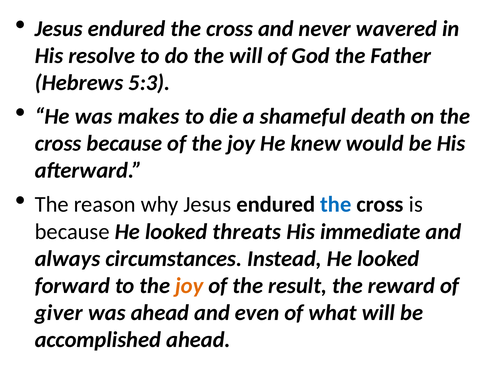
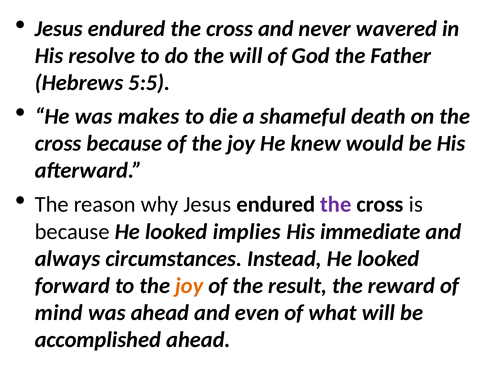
5:3: 5:3 -> 5:5 (149, 83)
the colour: blue -> purple (336, 204)
threats: threats -> implies (247, 231)
giver: giver -> mind (59, 312)
